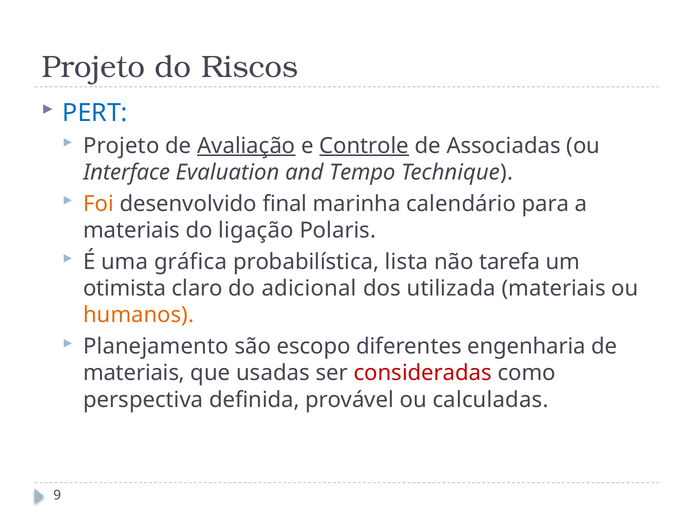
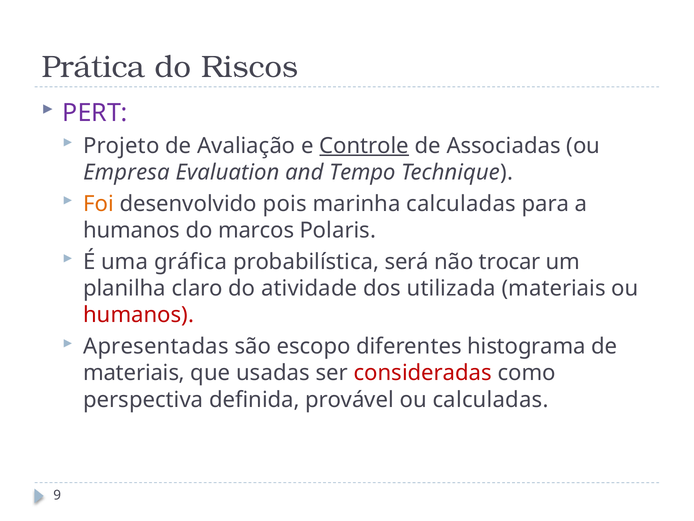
Projeto: Projeto -> Prática (93, 67)
PERT colour: blue -> purple (95, 113)
Avaliação underline: present -> none (246, 146)
Interface: Interface -> Empresa (126, 172)
final: final -> pois (285, 204)
marinha calendário: calendário -> calculadas (461, 204)
materiais: materiais -> humanos (132, 230)
ligação: ligação -> marcos (256, 230)
lista: lista -> será (407, 262)
tarefa: tarefa -> trocar (510, 262)
otimista: otimista -> planilha (125, 288)
adicional: adicional -> atividade (309, 288)
humanos colour: orange -> red (139, 315)
Planejamento: Planejamento -> Apresentadas (156, 346)
engenharia: engenharia -> histograma (527, 346)
